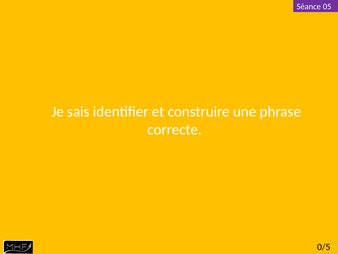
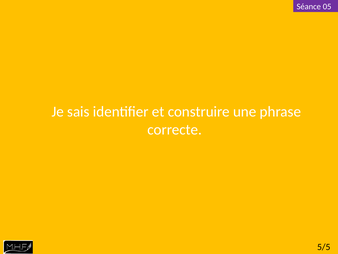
0/5: 0/5 -> 5/5 (324, 247)
